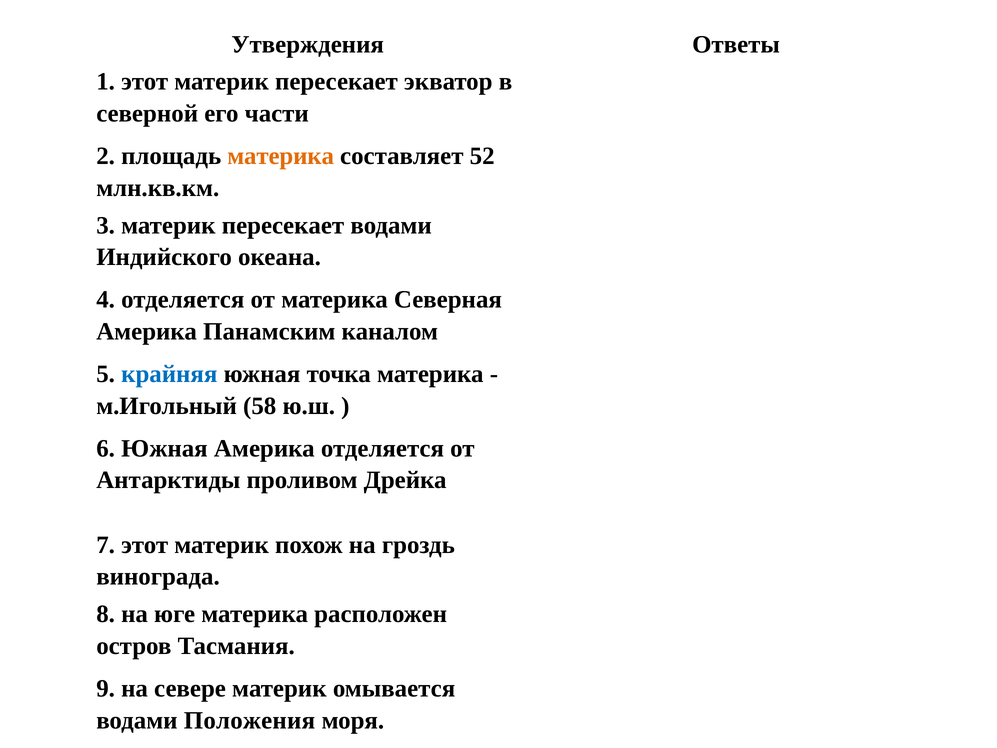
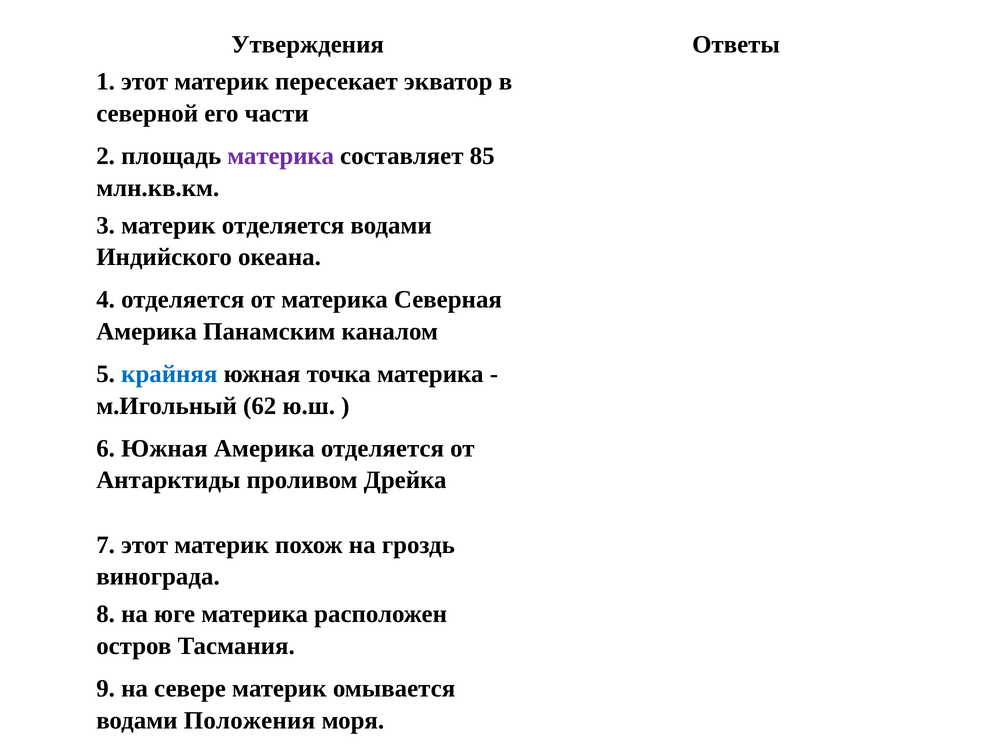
материка colour: orange -> purple (281, 156)
52: 52 -> 85 (482, 156)
3 материк пересекает: пересекает -> отделяется (283, 225)
58: 58 -> 62 (260, 406)
